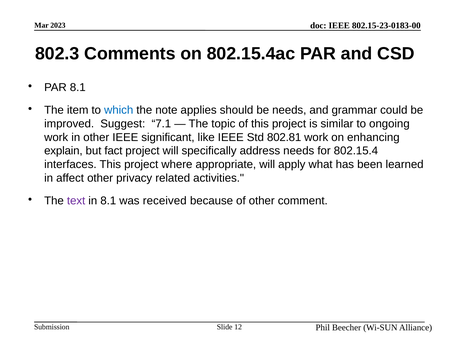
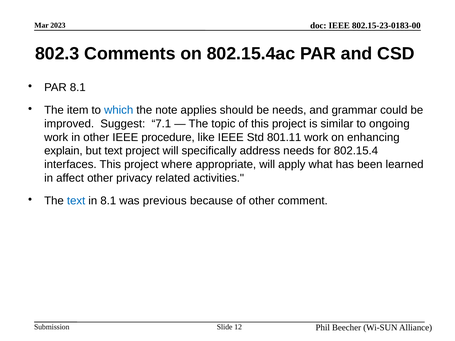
significant: significant -> procedure (168, 137)
802.81: 802.81 -> 801.11 (284, 137)
but fact: fact -> text (113, 151)
text colour: purple -> blue (76, 201)
received: received -> previous (165, 201)
